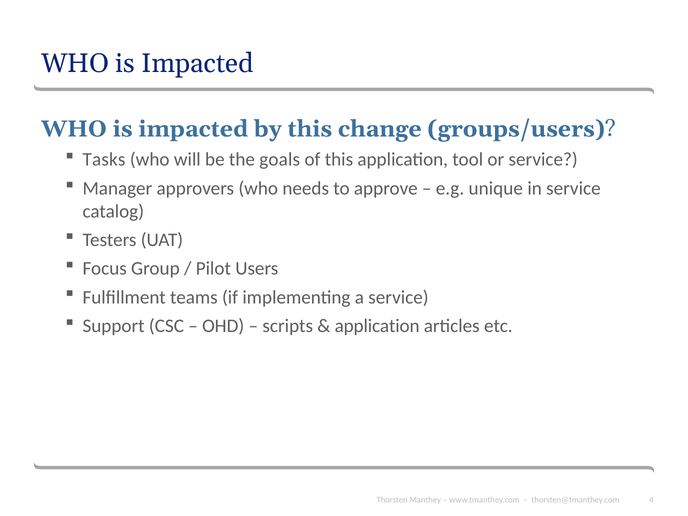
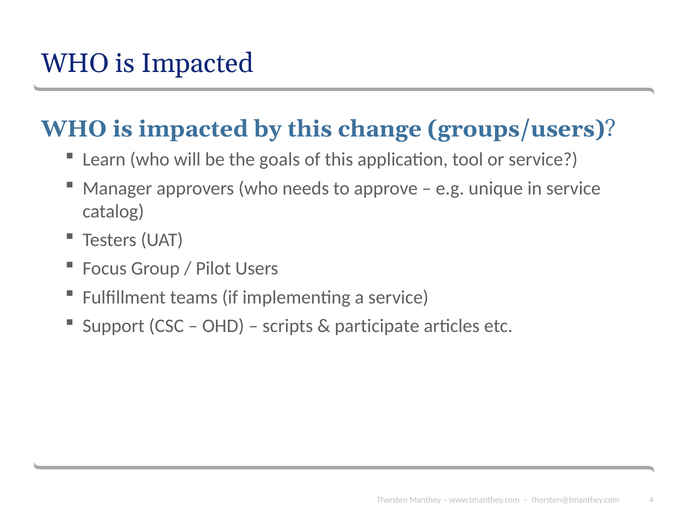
Tasks: Tasks -> Learn (104, 160)
application: application -> participate (377, 326)
